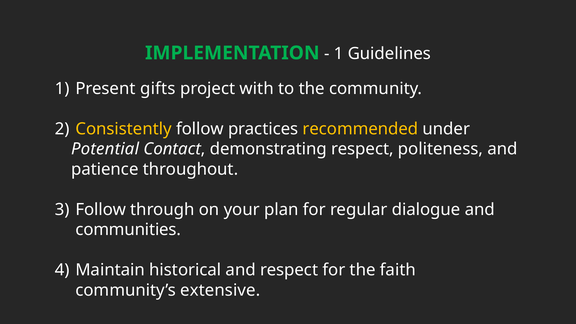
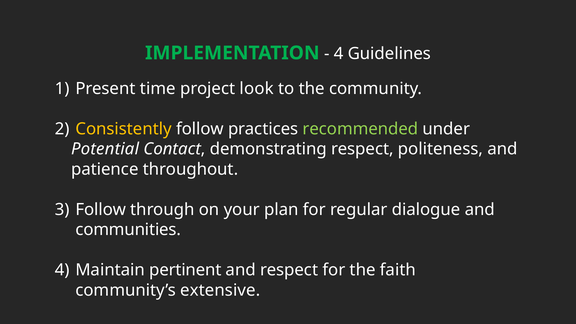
1: 1 -> 4 (339, 54)
gifts: gifts -> time (158, 89)
with: with -> look (257, 89)
recommended colour: yellow -> light green (360, 129)
historical: historical -> pertinent (185, 270)
